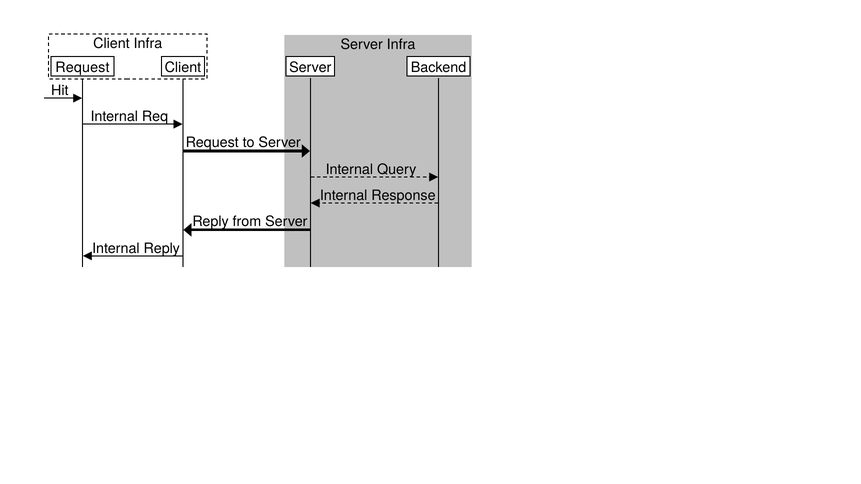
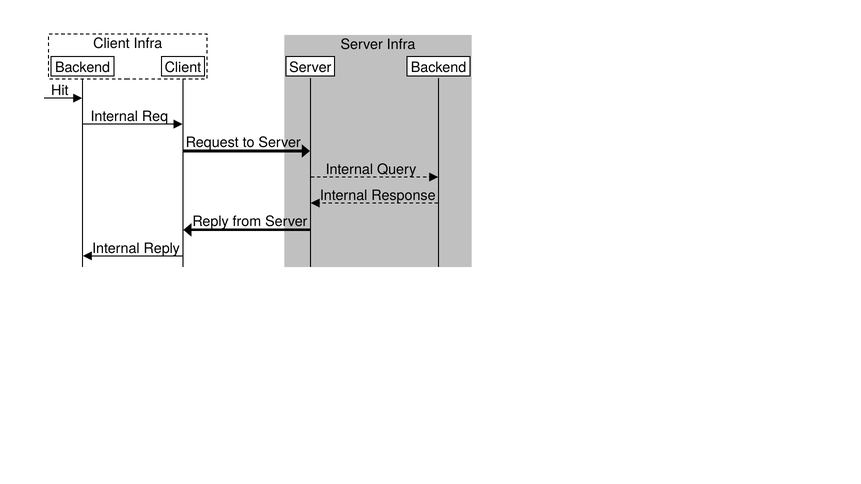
Request: Request -> Backend (83, 67)
